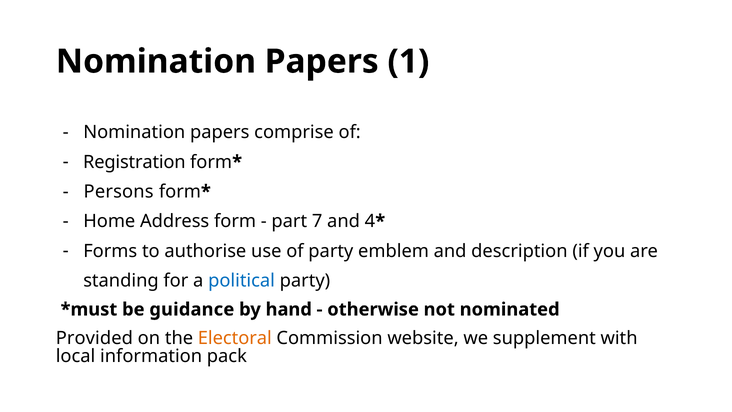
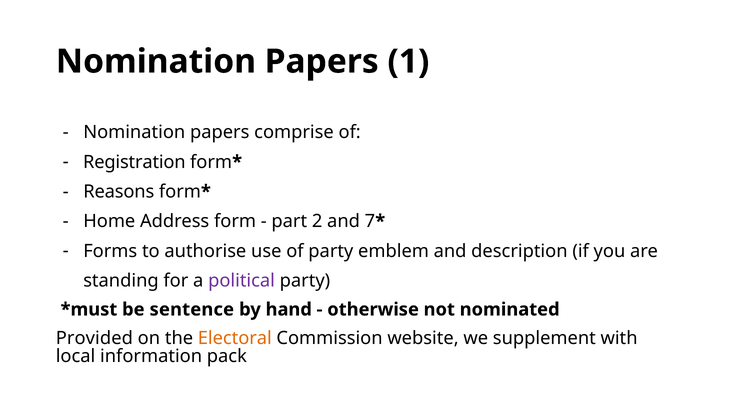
Persons: Persons -> Reasons (119, 192)
7: 7 -> 2 (317, 221)
4: 4 -> 7 (370, 221)
political colour: blue -> purple (242, 280)
guidance: guidance -> sentence (192, 309)
